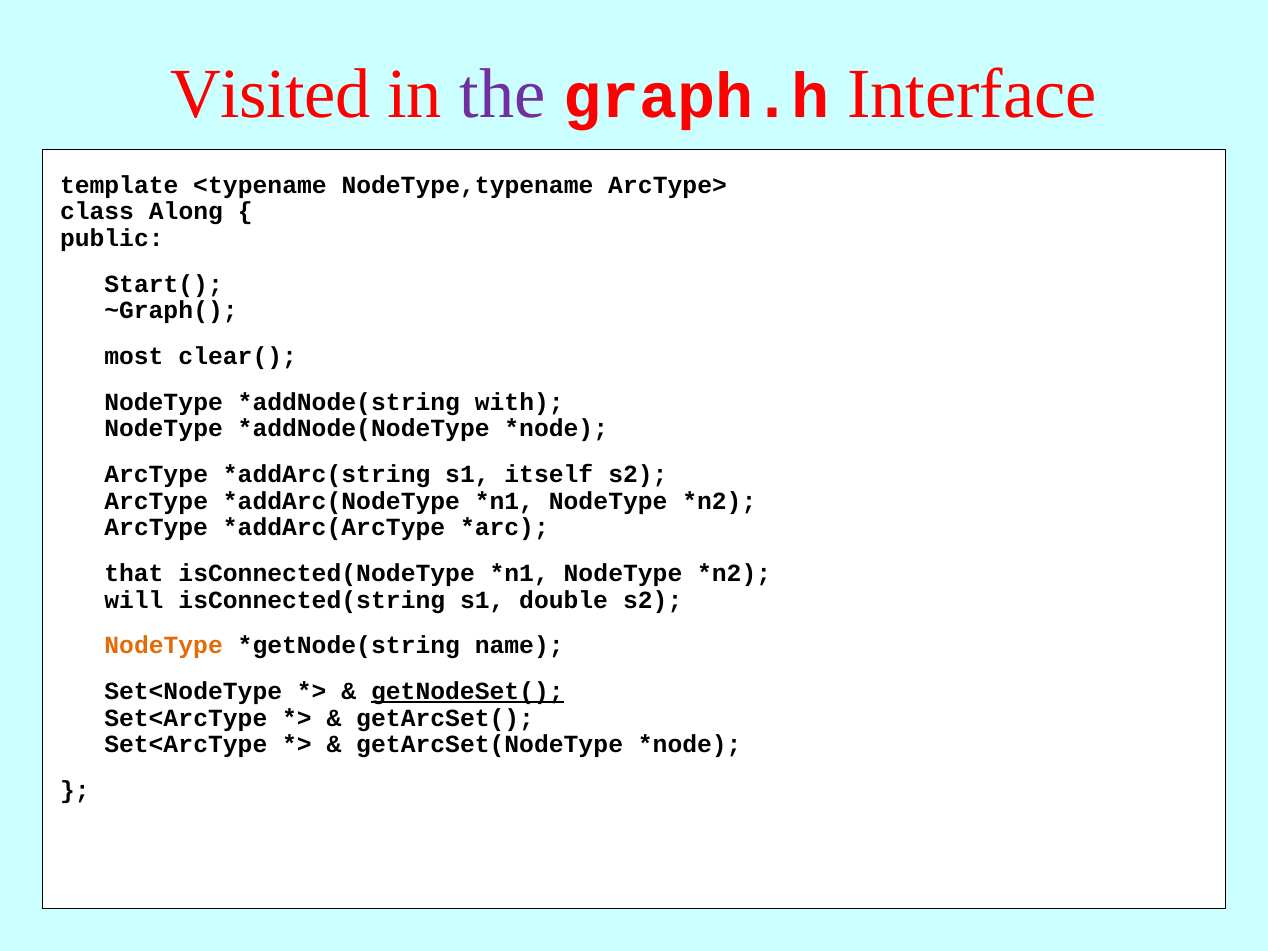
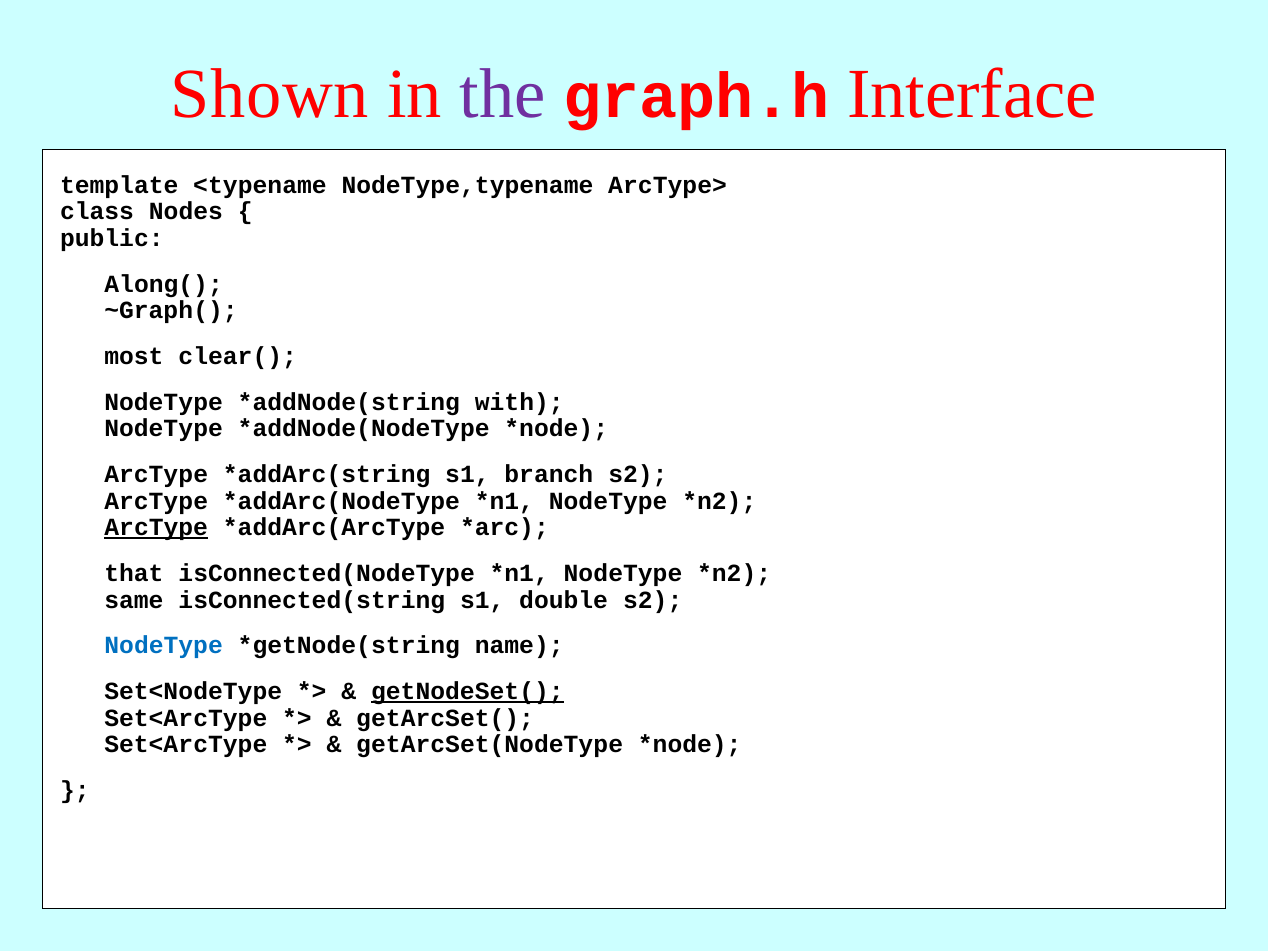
Visited: Visited -> Shown (270, 95)
Along: Along -> Nodes (186, 212)
Start(: Start( -> Along( (164, 284)
itself: itself -> branch (549, 474)
ArcType underline: none -> present (156, 528)
will: will -> same (134, 600)
NodeType colour: orange -> blue (164, 646)
